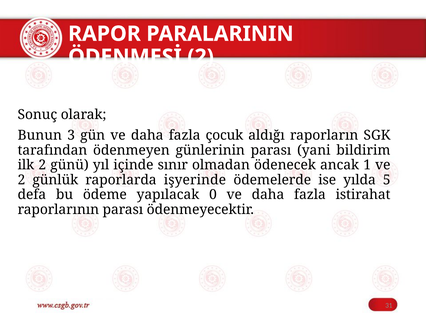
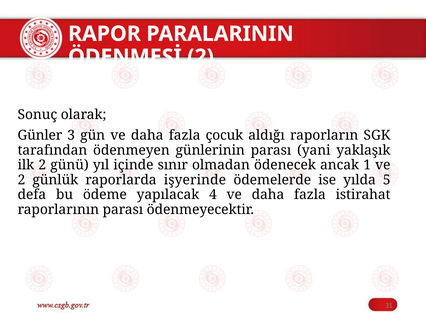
Bunun: Bunun -> Günler (40, 135)
bildirim: bildirim -> yaklaşık (363, 150)
0: 0 -> 4 (213, 194)
